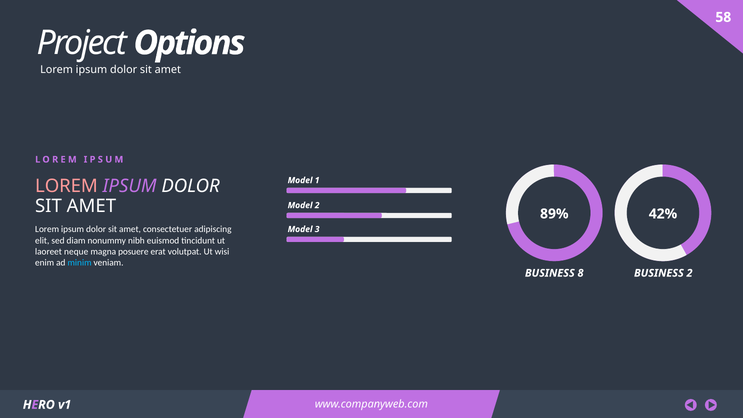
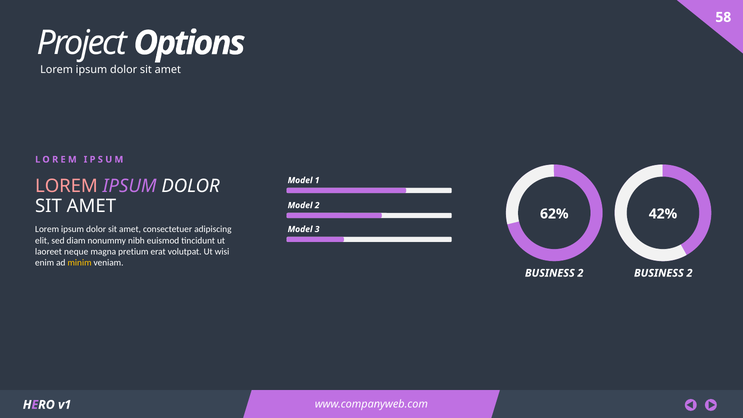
89%: 89% -> 62% (554, 214)
posuere: posuere -> pretium (133, 252)
minim colour: light blue -> yellow (80, 263)
8: 8 -> 2 (580, 273)
